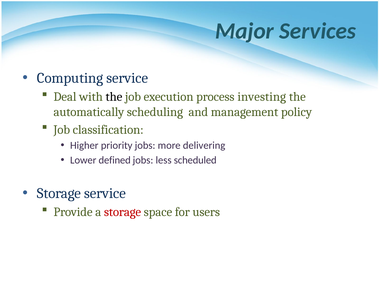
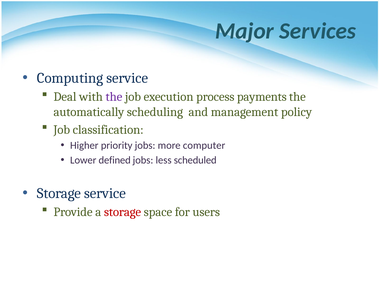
the colour: black -> purple (114, 97)
investing: investing -> payments (262, 97)
delivering: delivering -> computer (204, 146)
